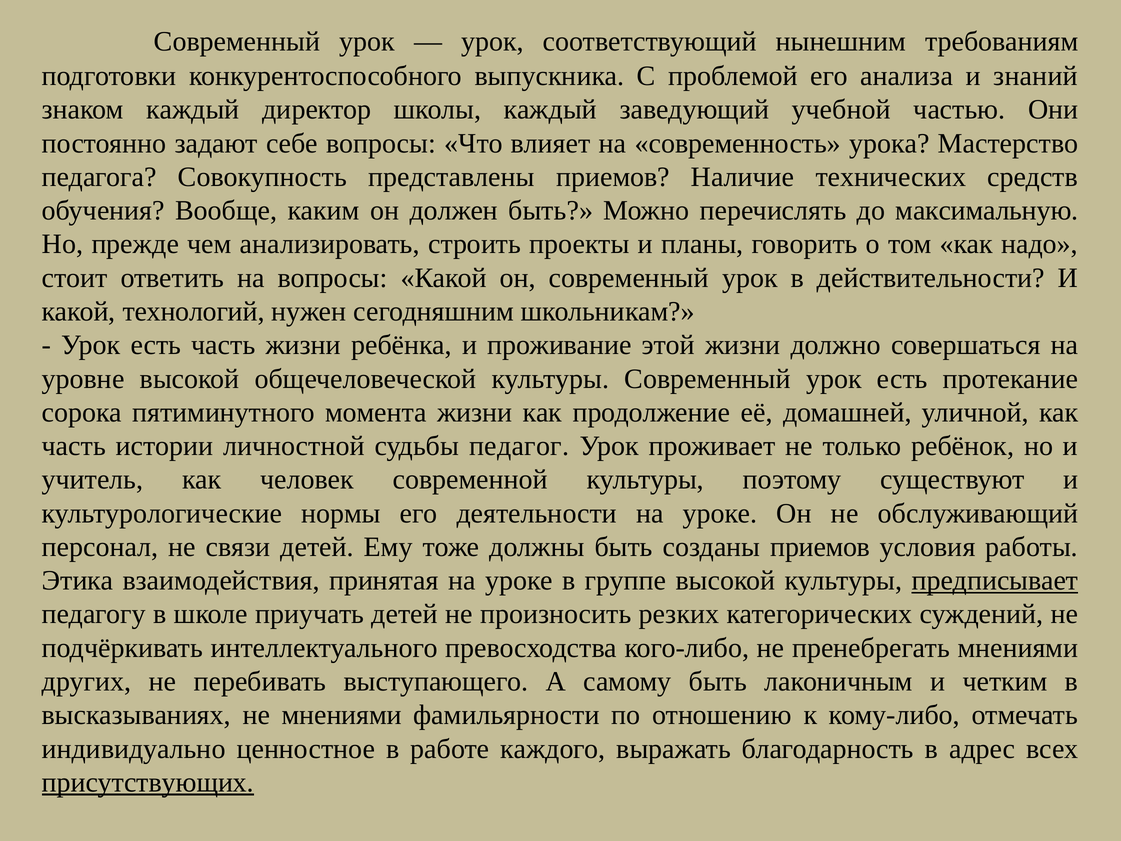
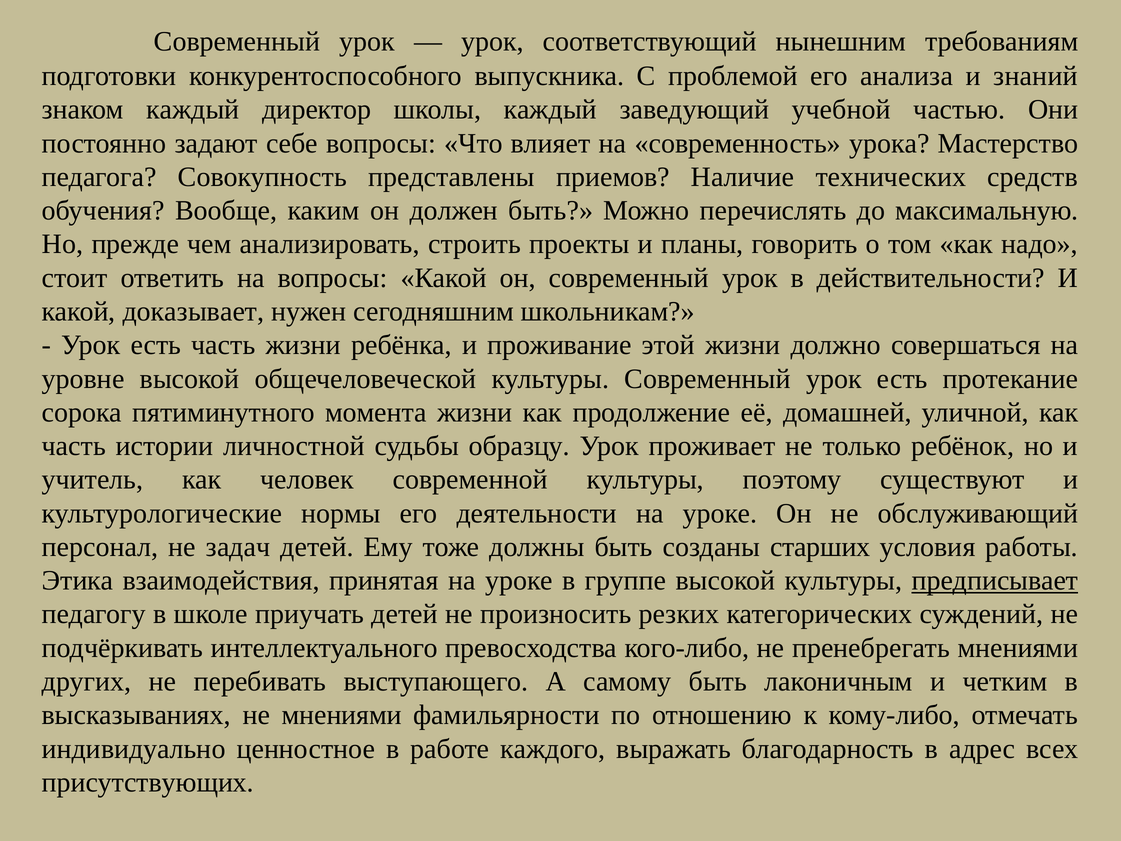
технологий: технологий -> доказывает (193, 311)
педагог: педагог -> образцу (519, 446)
связи: связи -> задач (238, 547)
созданы приемов: приемов -> старших (820, 547)
присутствующих underline: present -> none (148, 782)
